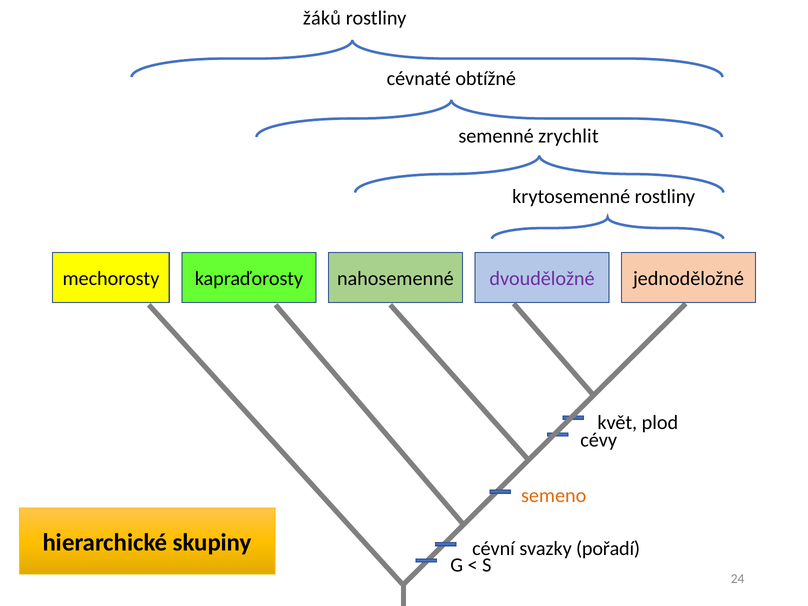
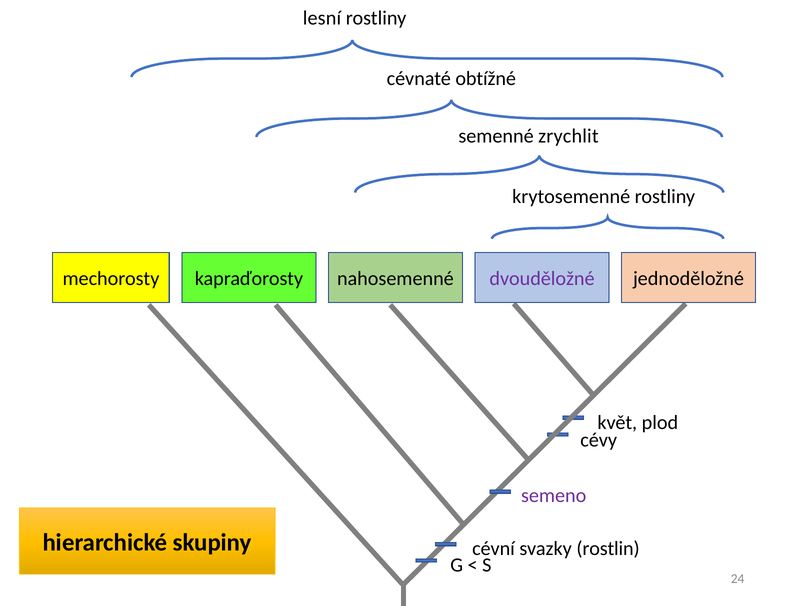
žáků: žáků -> lesní (322, 18)
semeno colour: orange -> purple (554, 496)
pořadí: pořadí -> rostlin (608, 549)
